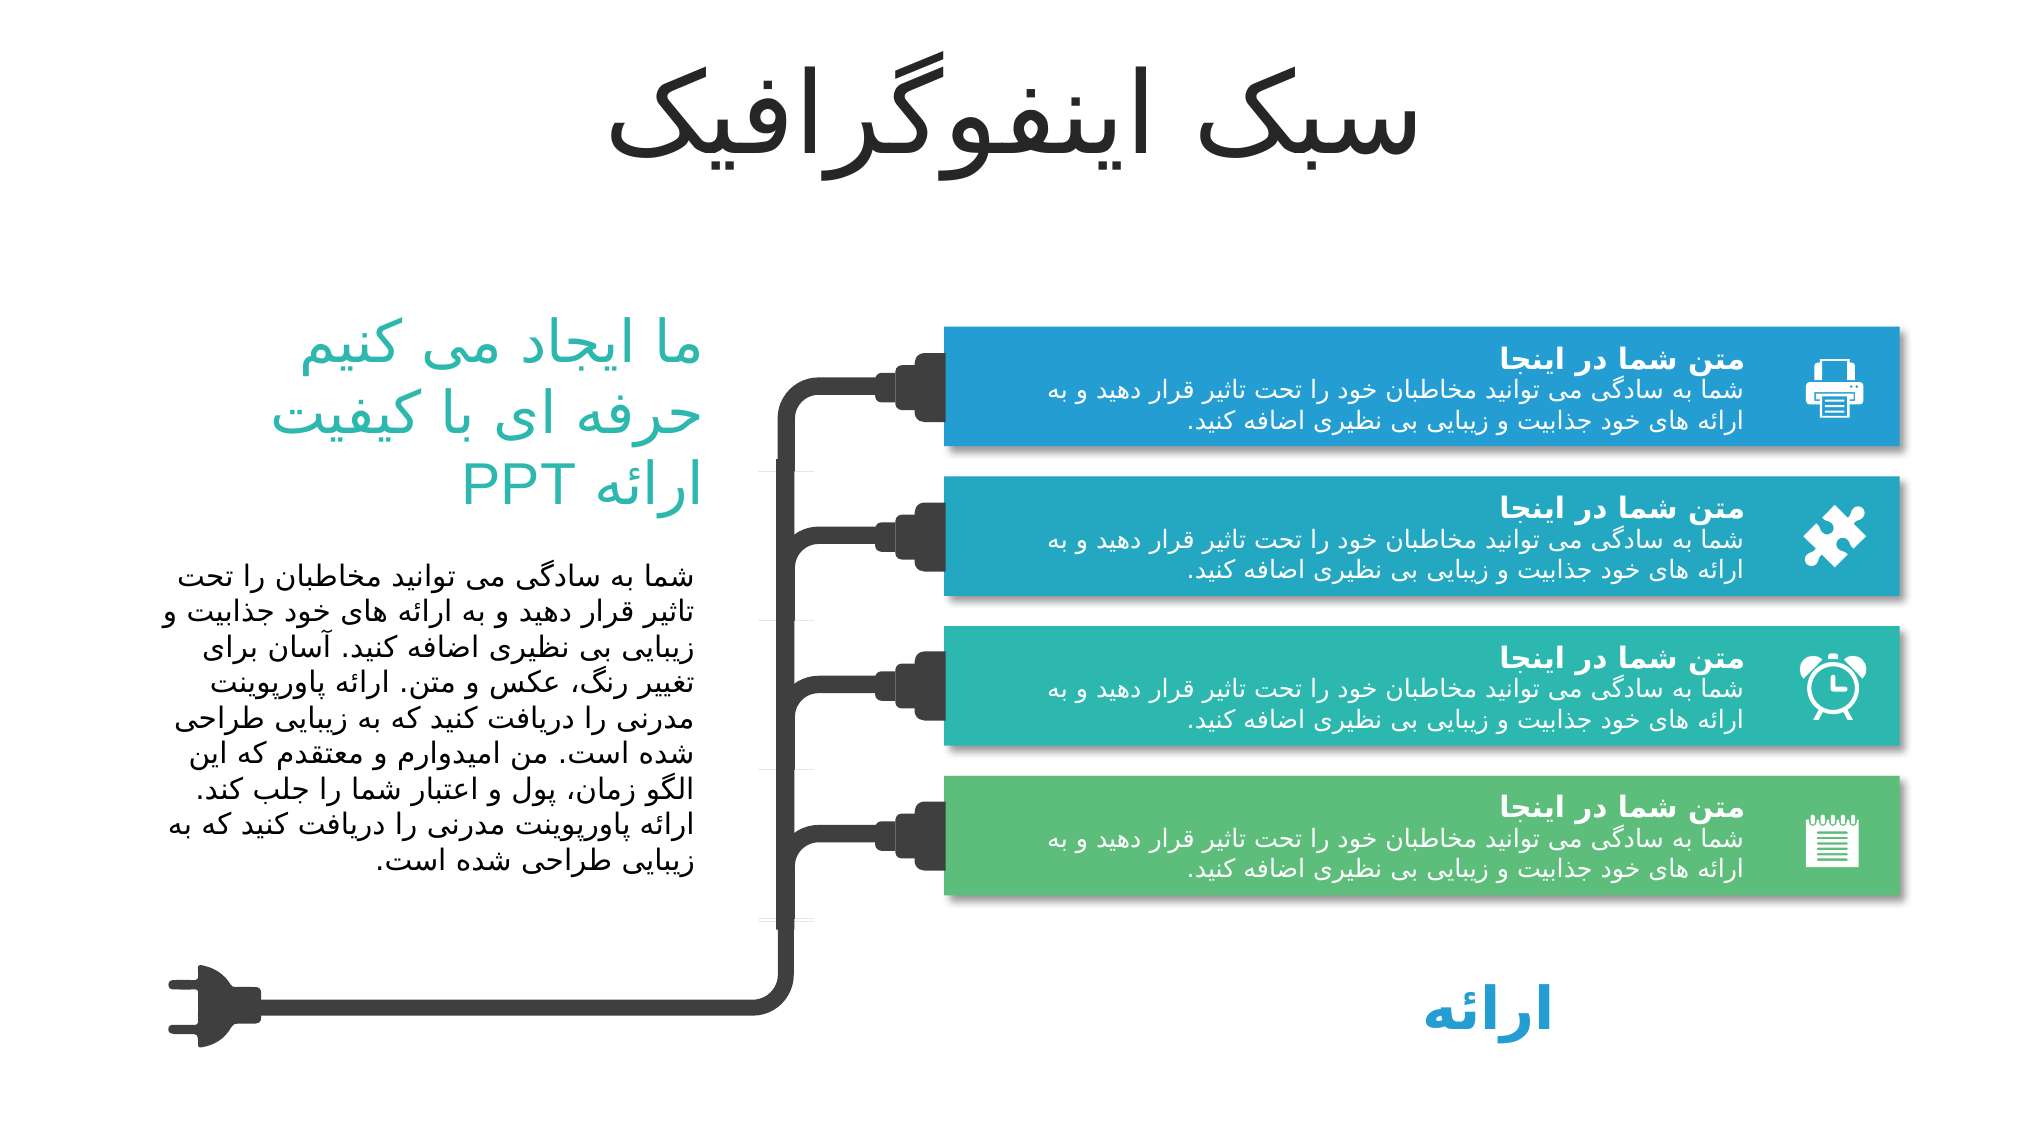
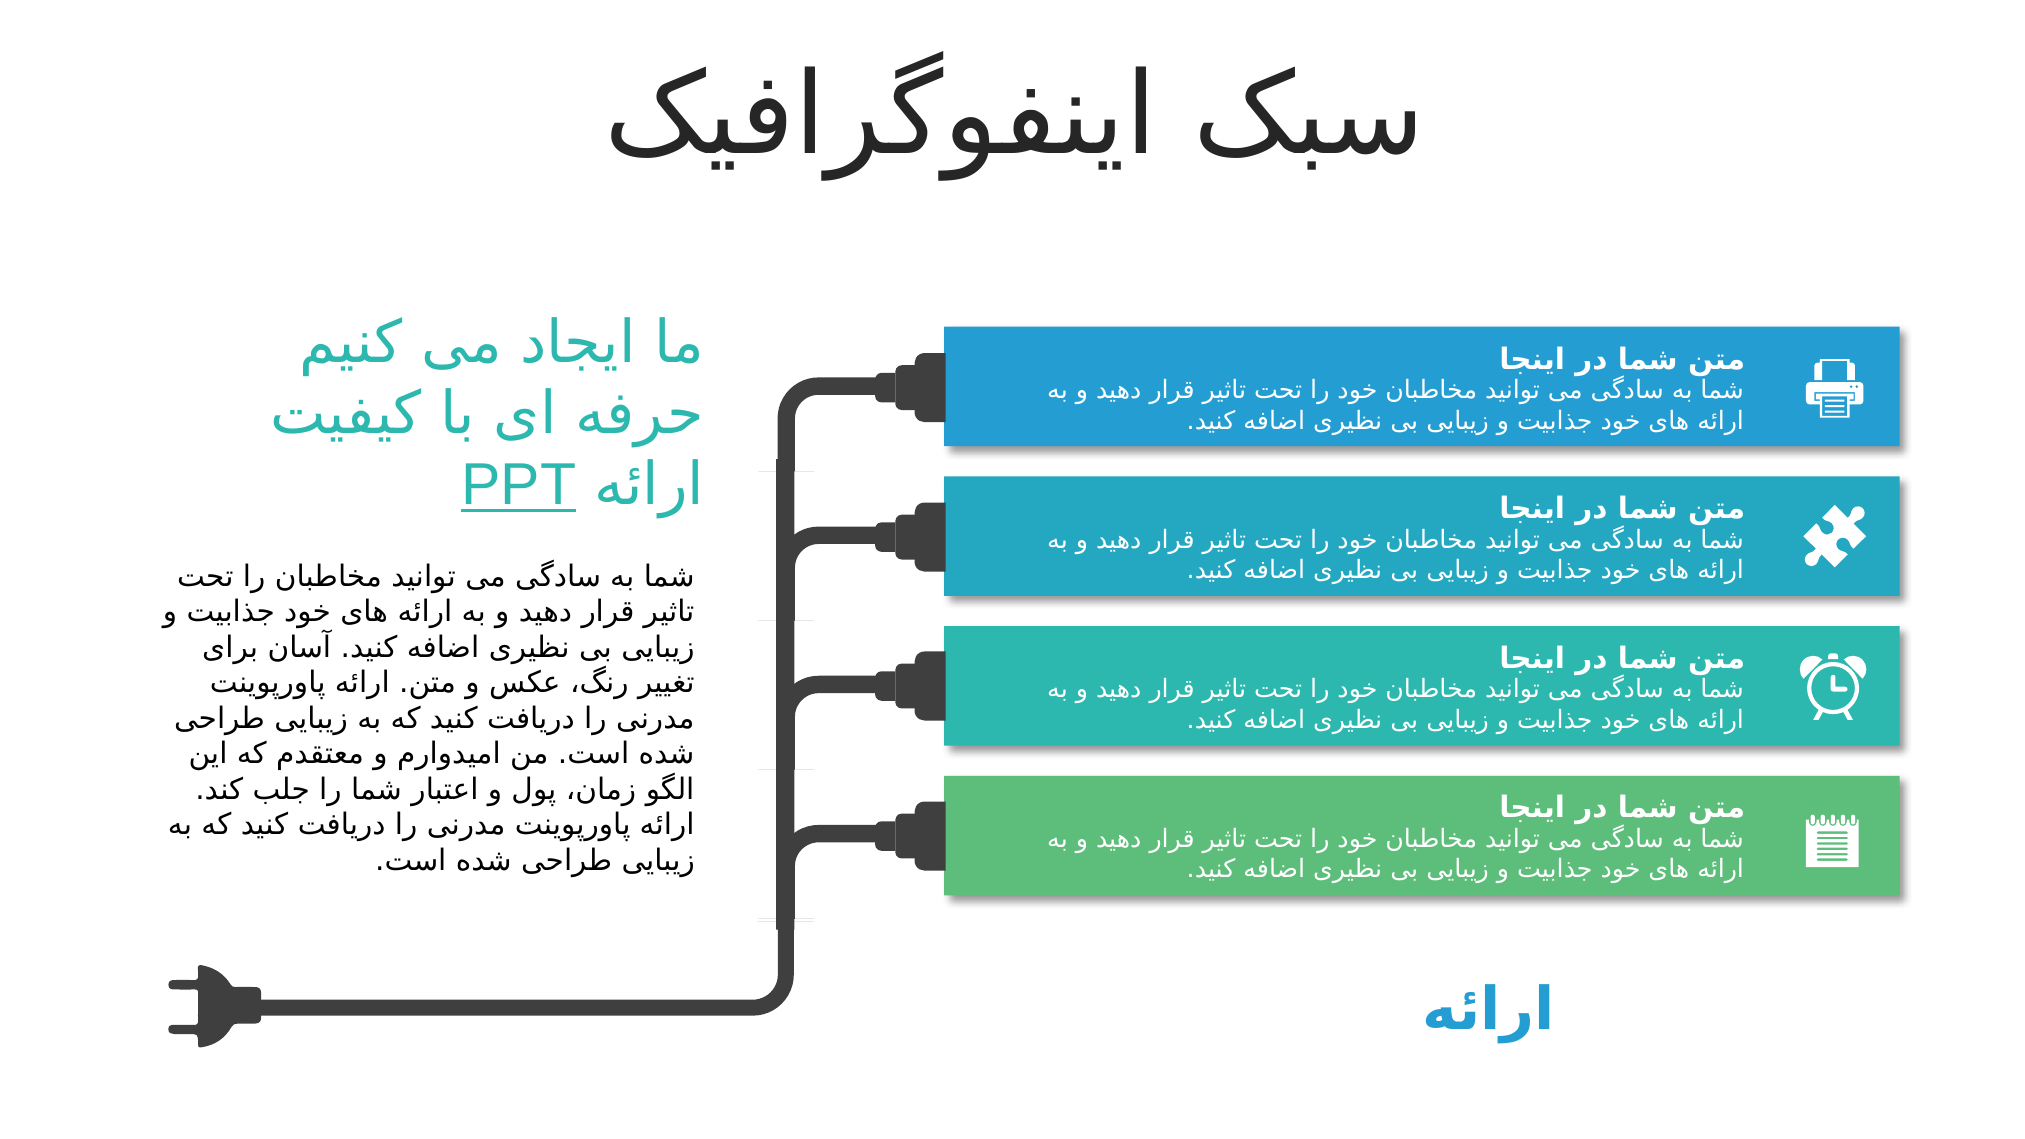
PPT underline: none -> present (519, 485)
